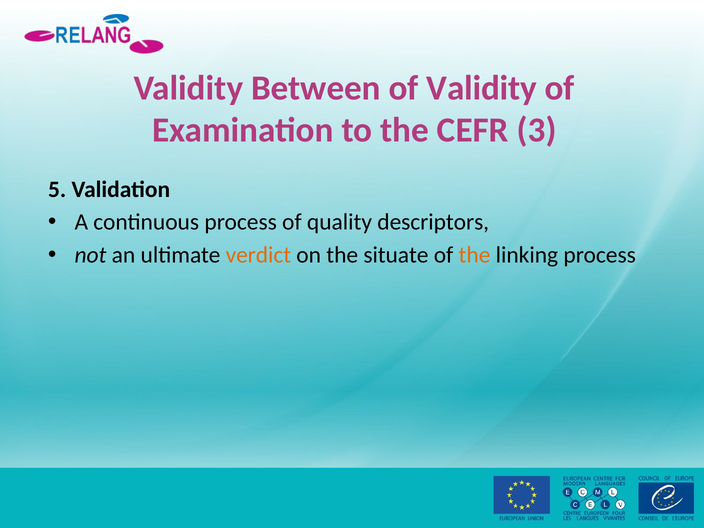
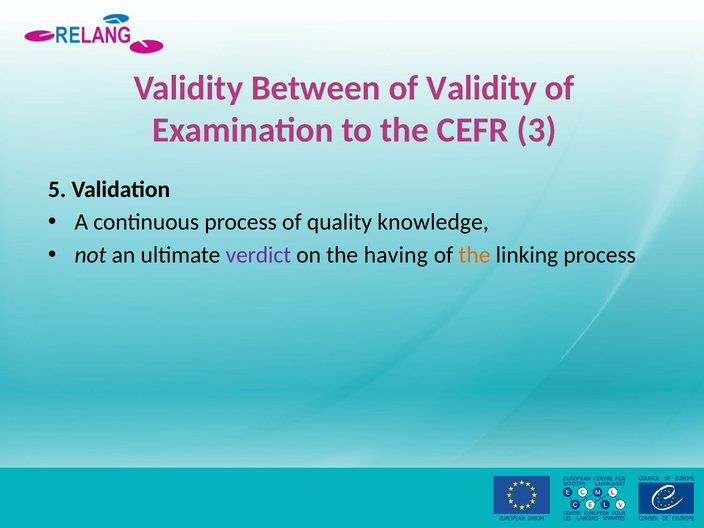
descriptors: descriptors -> knowledge (433, 222)
verdict colour: orange -> purple (258, 255)
situate: situate -> having (396, 255)
